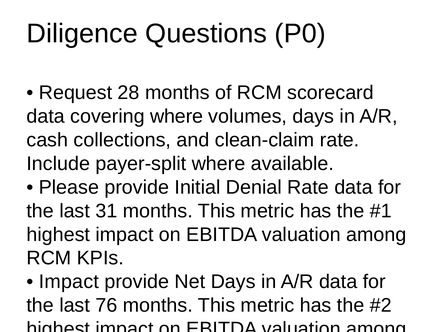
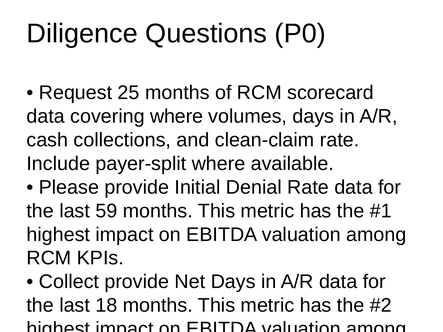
28: 28 -> 25 (129, 93)
31: 31 -> 59 (106, 211)
Impact: Impact -> Collect (69, 282)
76: 76 -> 18 (106, 306)
